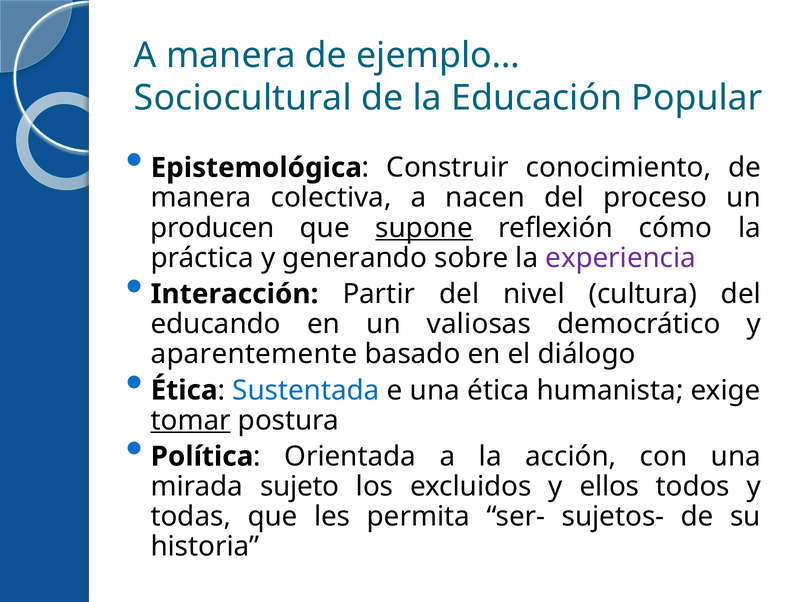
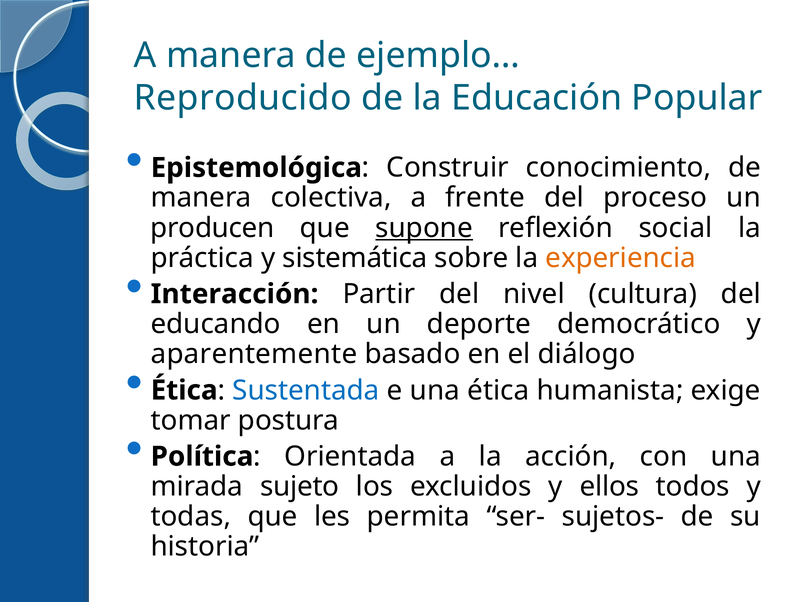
Sociocultural: Sociocultural -> Reproducido (243, 98)
nacen: nacen -> frente (485, 198)
cómo: cómo -> social (675, 228)
generando: generando -> sistemática (355, 258)
experiencia colour: purple -> orange (621, 258)
valiosas: valiosas -> deporte (479, 324)
tomar underline: present -> none (191, 421)
